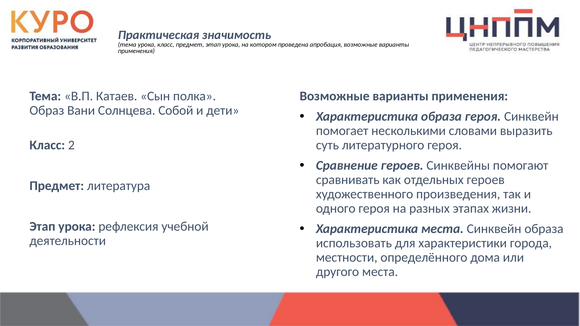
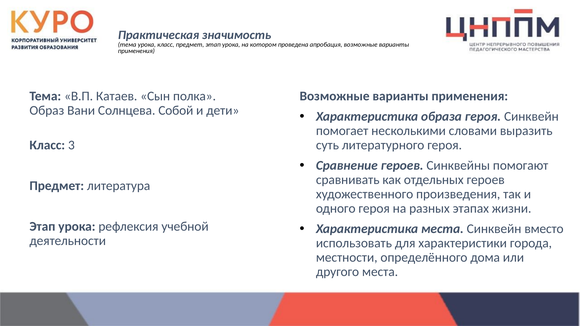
2: 2 -> 3 (71, 145)
Синквейн образа: образа -> вместо (544, 229)
